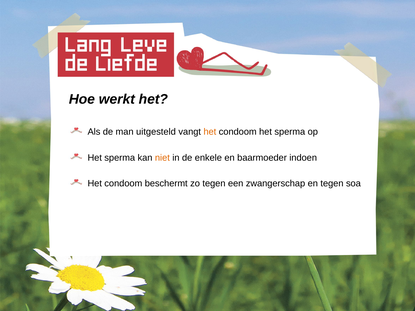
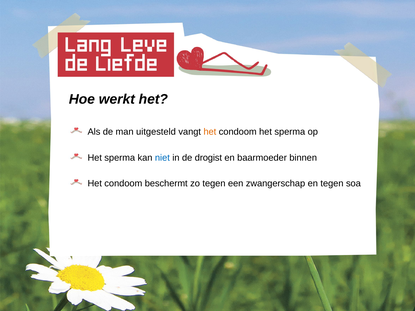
niet colour: orange -> blue (162, 158)
enkele: enkele -> drogist (208, 158)
indoen: indoen -> binnen (303, 158)
